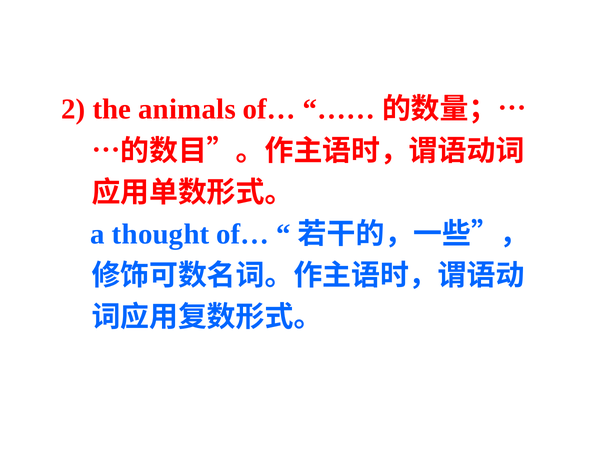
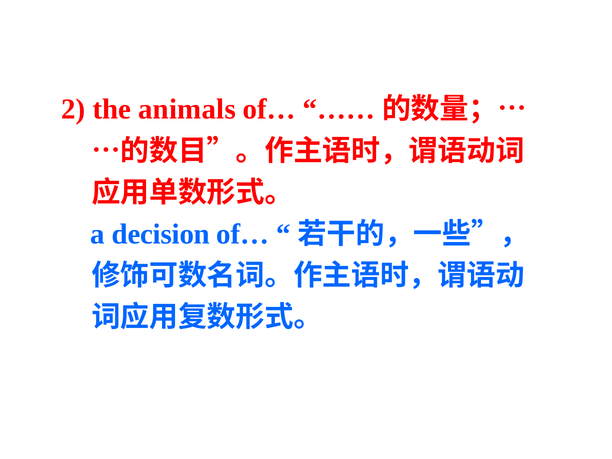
thought: thought -> decision (161, 234)
